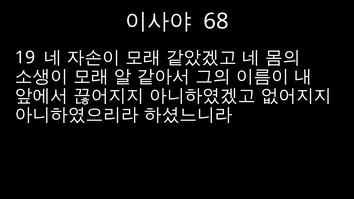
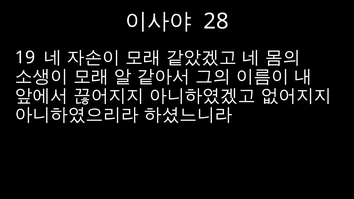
68: 68 -> 28 (216, 21)
